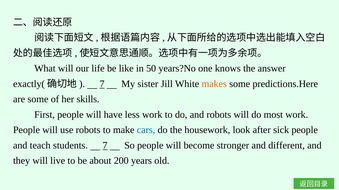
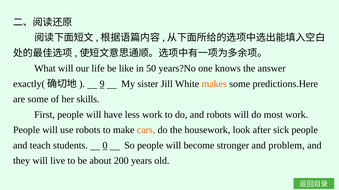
7: 7 -> 9 (102, 84)
cars colour: blue -> orange (146, 130)
students 7: 7 -> 0 (105, 146)
different: different -> problem (287, 146)
